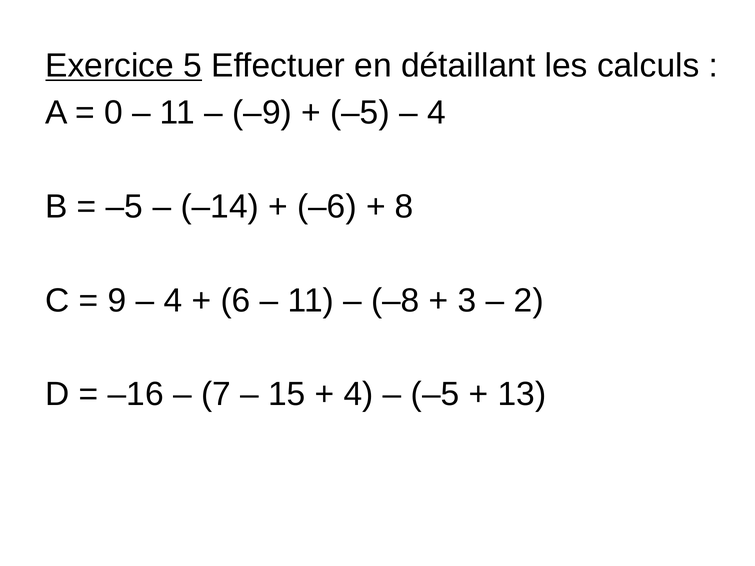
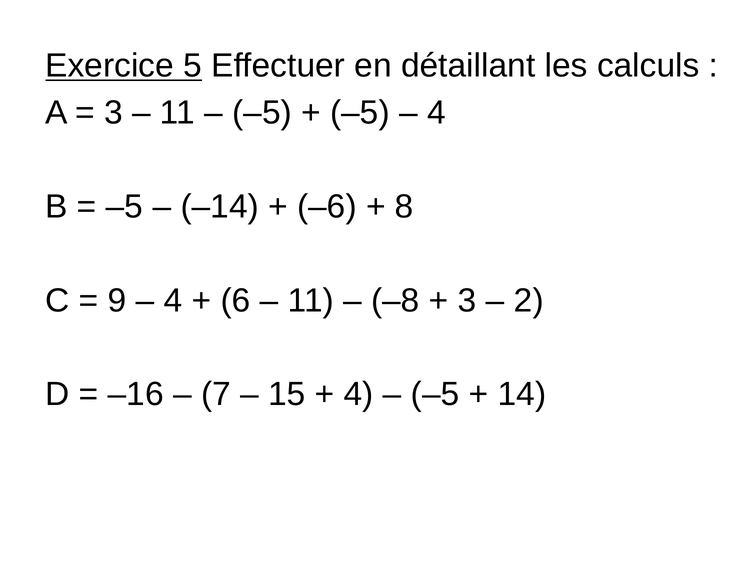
0: 0 -> 3 (113, 113)
–9: –9 -> –5 (262, 113)
13: 13 -> 14 (522, 395)
